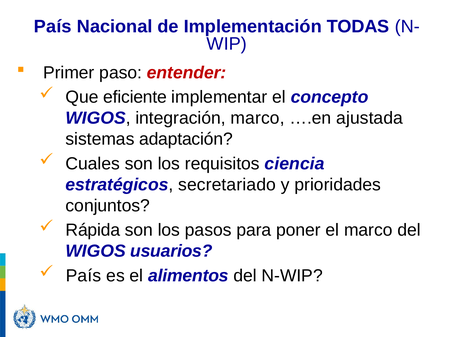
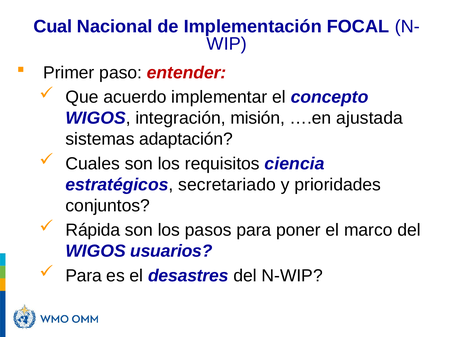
País: País -> Cual (53, 26)
TODAS: TODAS -> FOCAL (358, 26)
eficiente: eficiente -> acuerdo (135, 97)
integración marco: marco -> misión (258, 118)
País: País -> Para (84, 276)
alimentos: alimentos -> desastres (188, 276)
